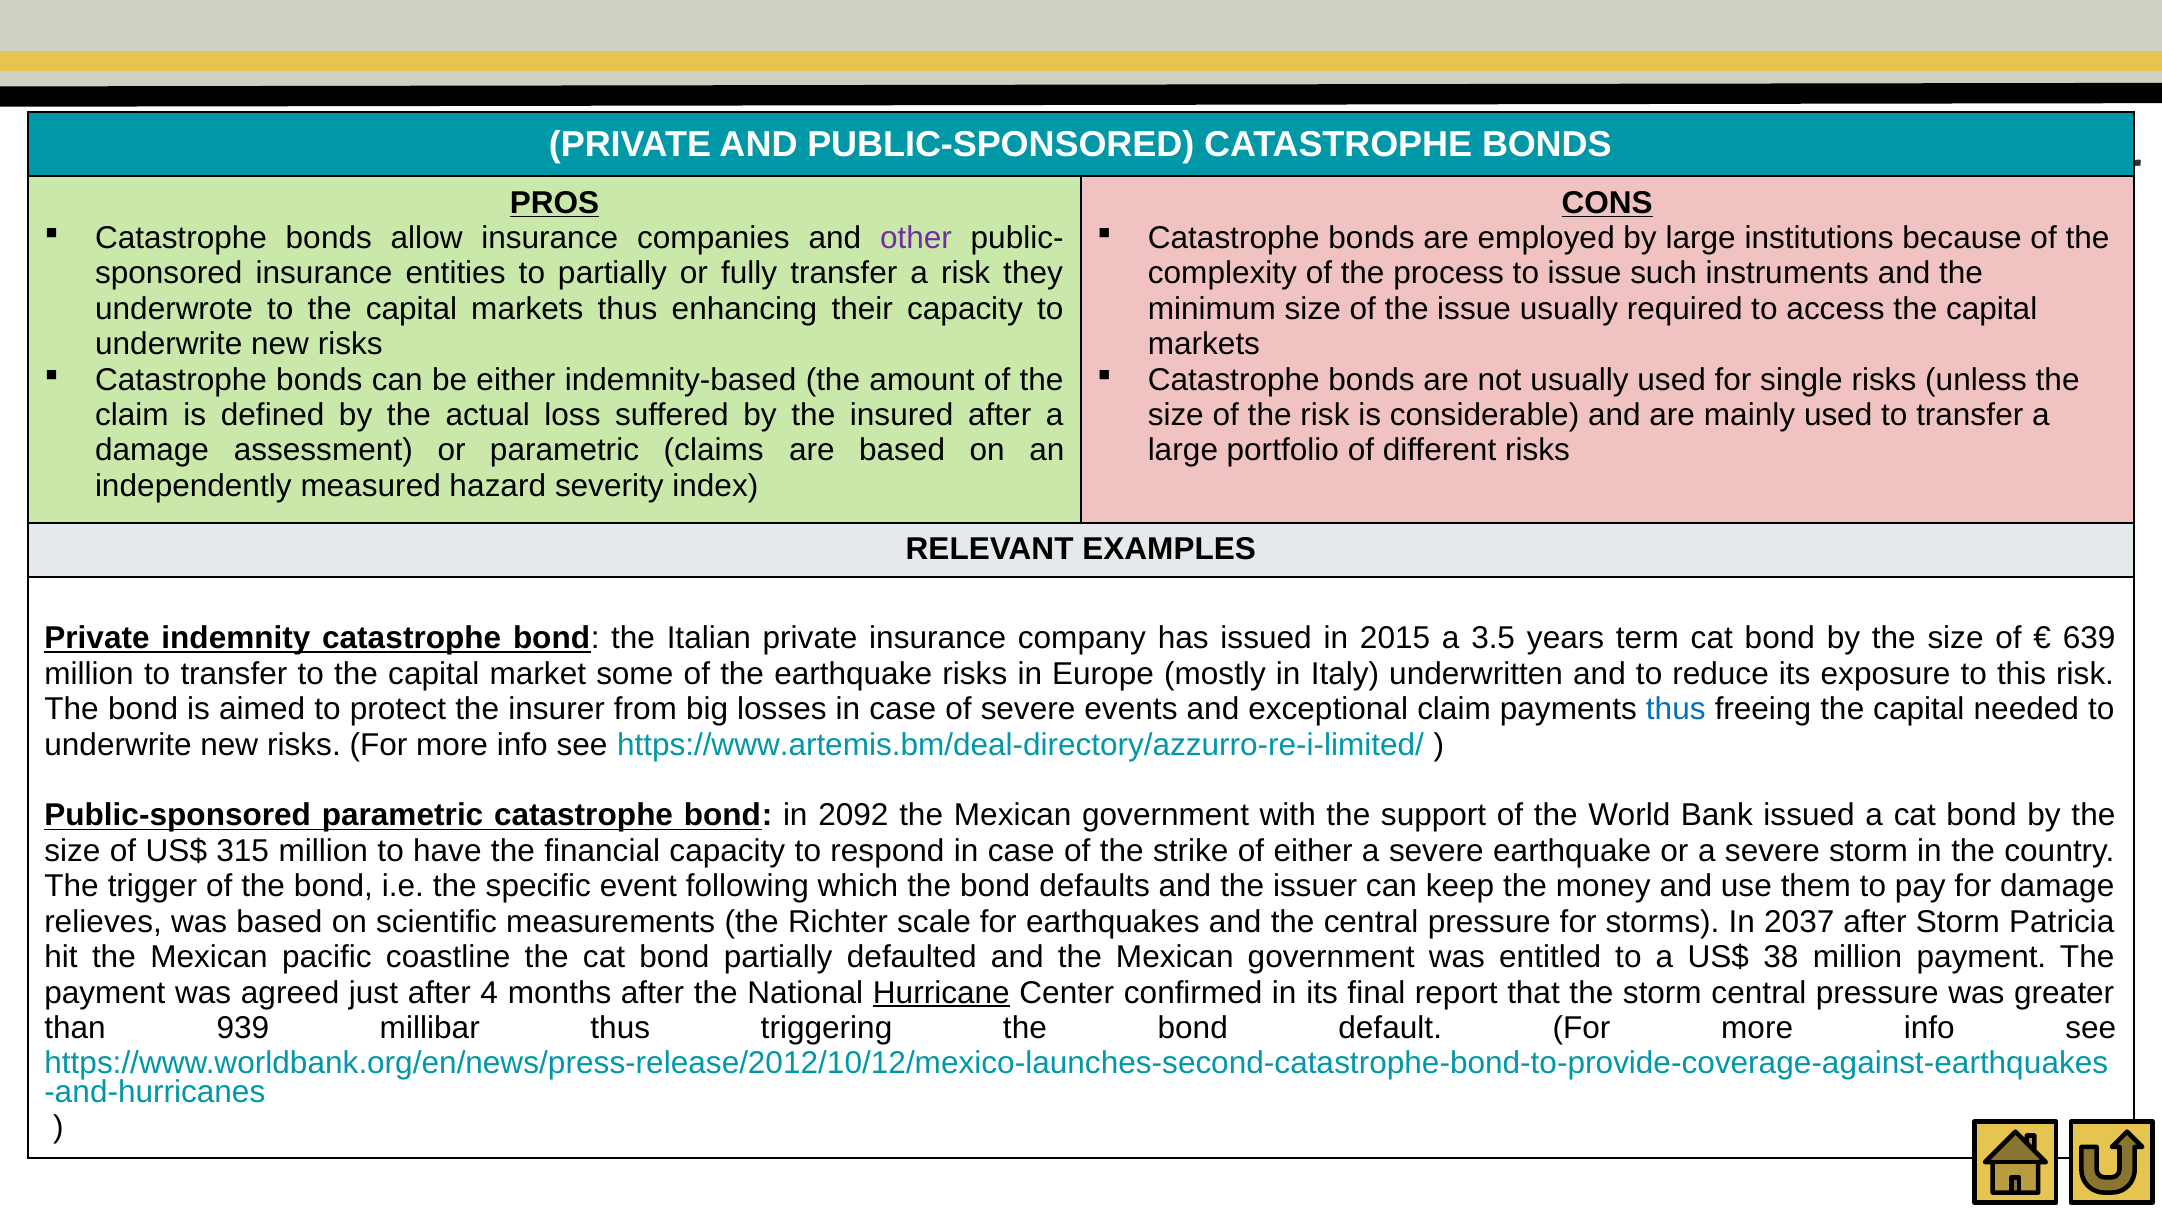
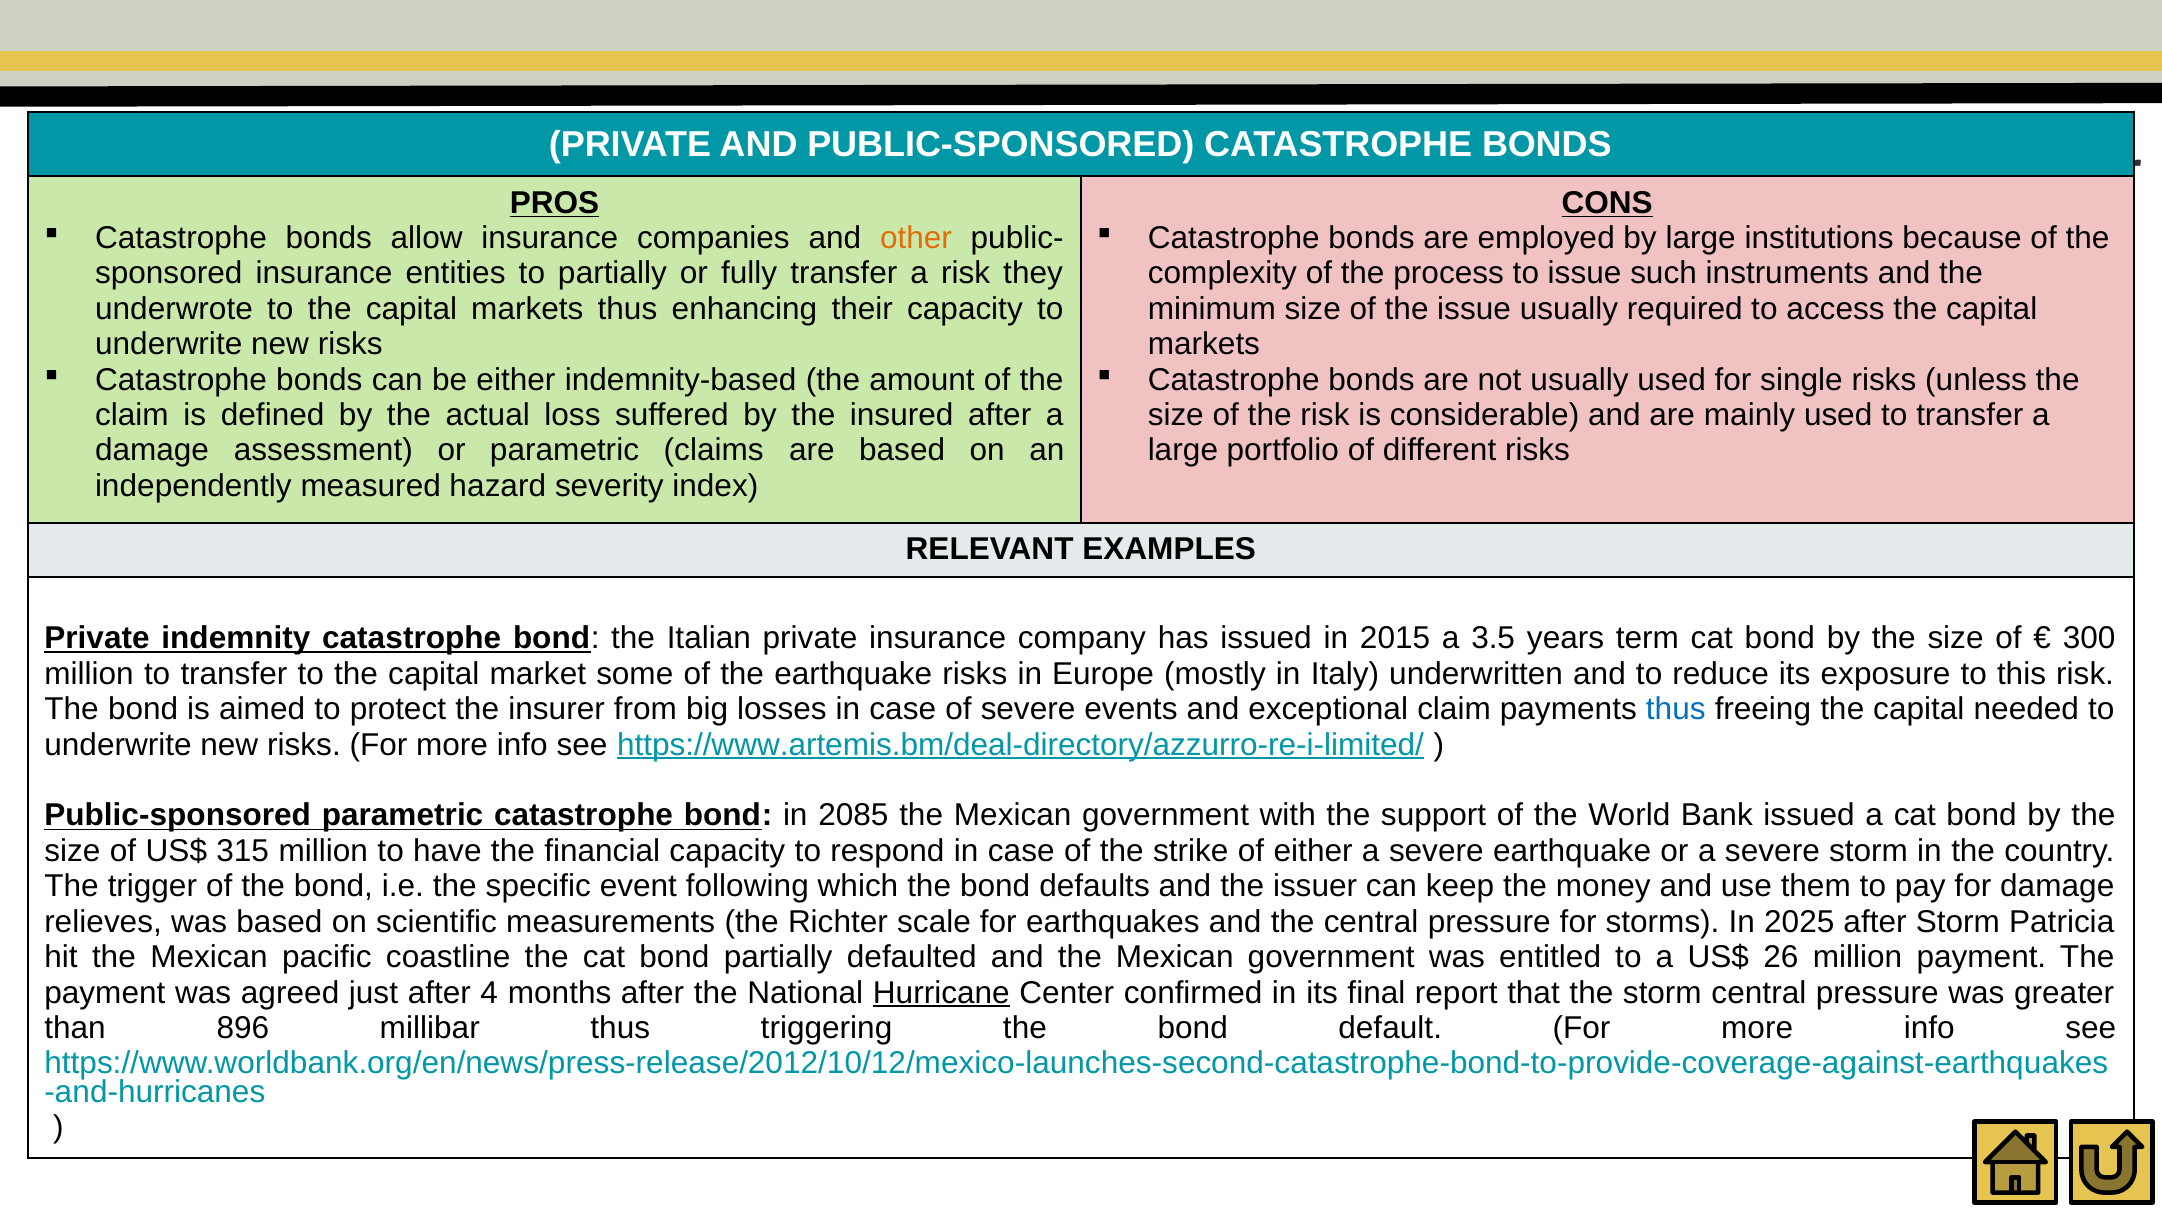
other colour: purple -> orange (916, 238)
639: 639 -> 300 (2089, 638)
https://www.artemis.bm/deal-directory/azzurro-re-i-limited/ underline: none -> present (1020, 745)
2092: 2092 -> 2085 (853, 816)
2037: 2037 -> 2025 (1799, 922)
38: 38 -> 26 (1781, 957)
939: 939 -> 896 (243, 1028)
